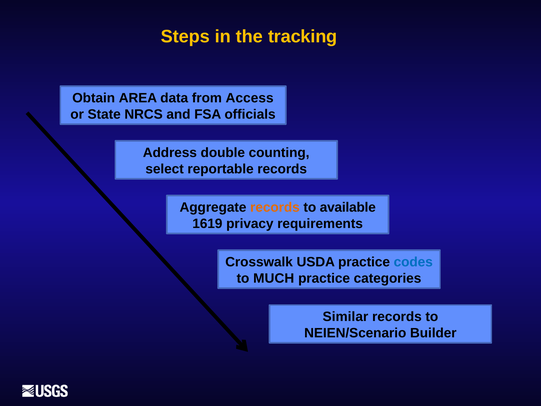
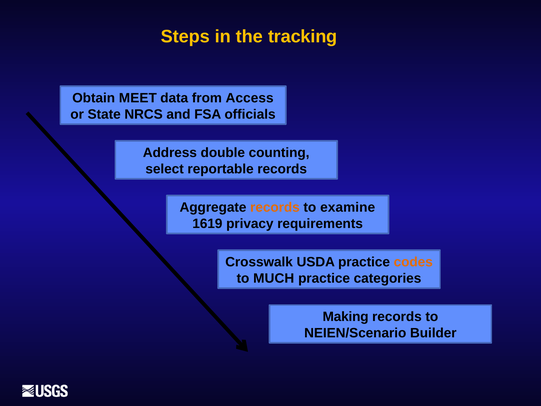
AREA: AREA -> MEET (138, 98)
available: available -> examine (348, 207)
codes colour: blue -> orange (413, 262)
Similar: Similar -> Making (346, 317)
